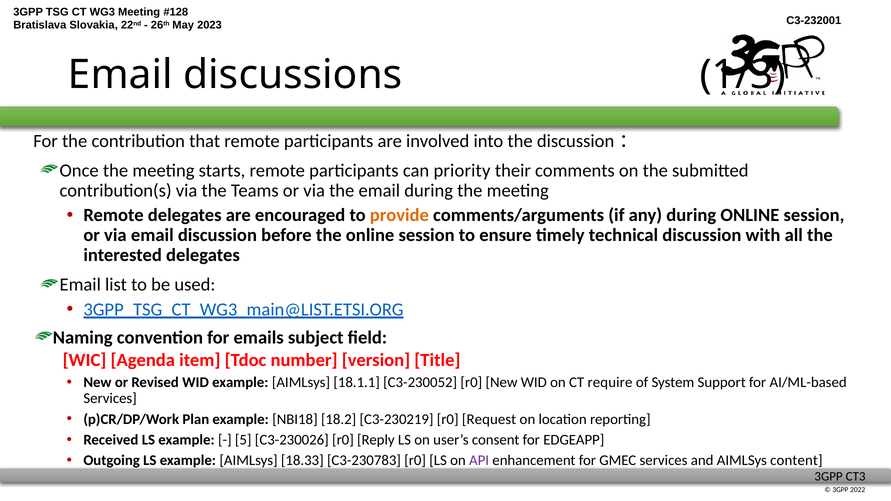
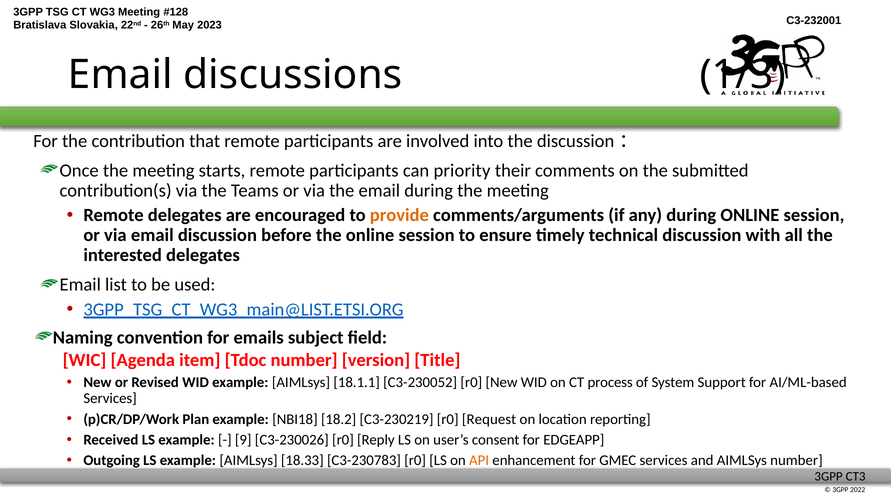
require: require -> process (610, 383)
5: 5 -> 9 (243, 440)
API colour: purple -> orange (479, 461)
AIMLSys content: content -> number (796, 461)
